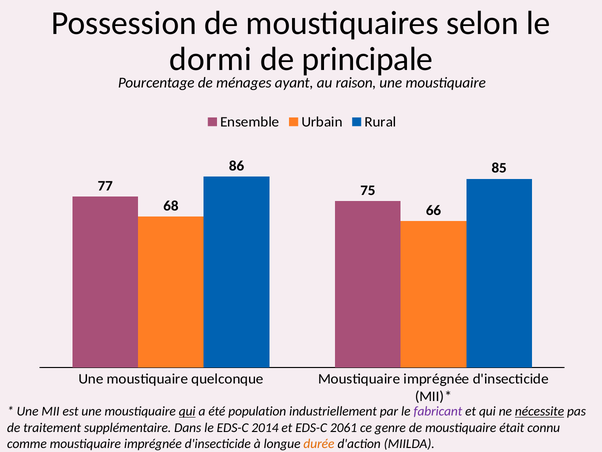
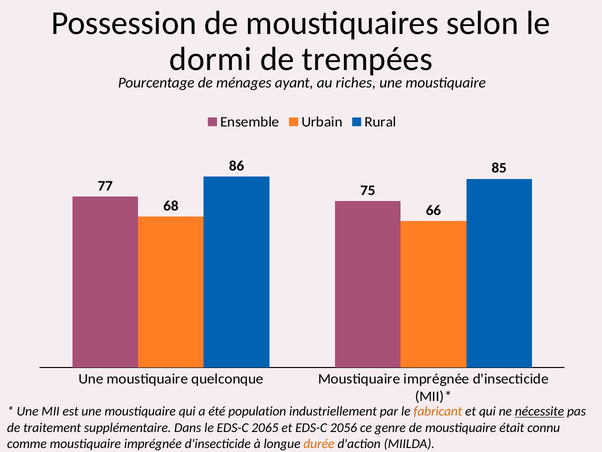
principale: principale -> trempées (367, 59)
raison: raison -> riches (356, 83)
qui underline: present -> none (187, 411)
fabricant colour: purple -> orange (438, 411)
2014: 2014 -> 2065 (265, 427)
2061: 2061 -> 2056 (344, 427)
